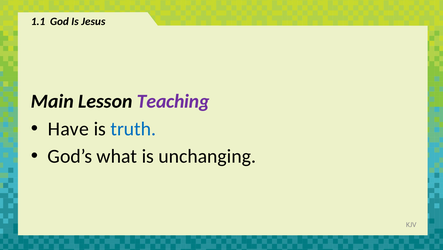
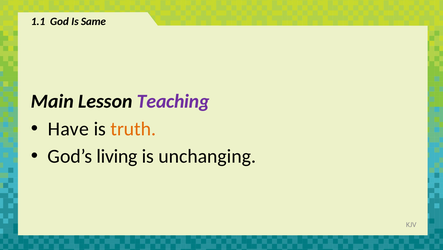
Jesus: Jesus -> Same (93, 22)
truth colour: blue -> orange (133, 129)
what: what -> living (117, 156)
